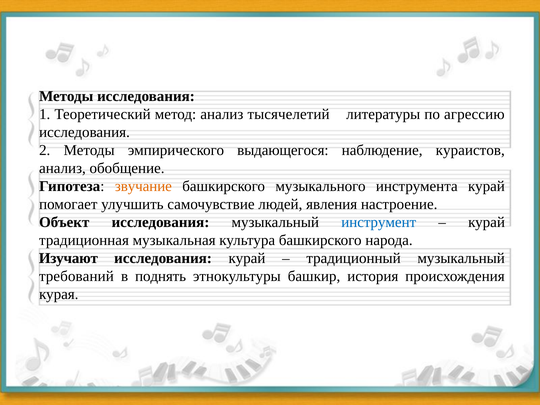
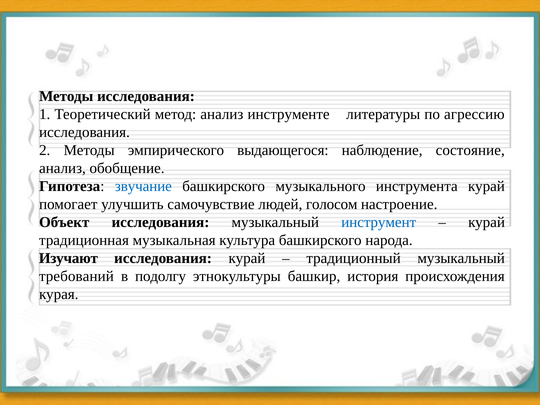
тысячелетий: тысячелетий -> инструменте (289, 114)
кураистов: кураистов -> состояние (470, 150)
звучание colour: orange -> blue (143, 186)
явления: явления -> голосом (332, 204)
поднять: поднять -> подолгу (161, 276)
